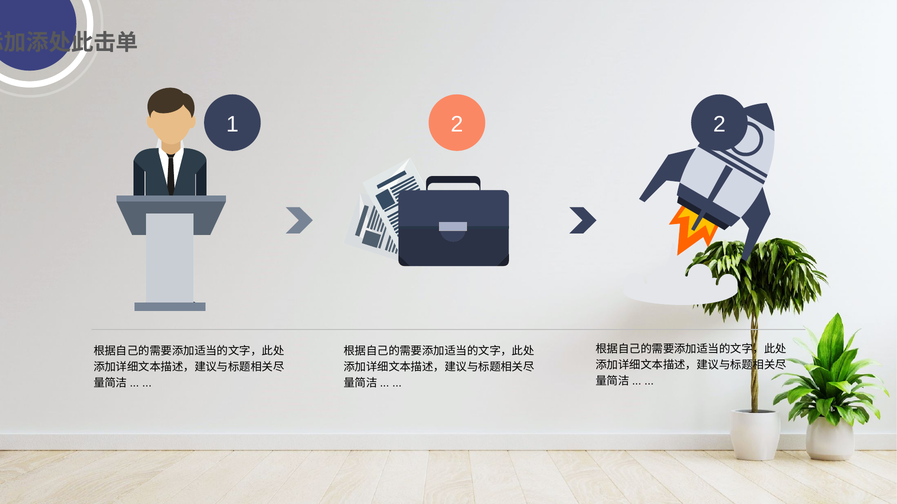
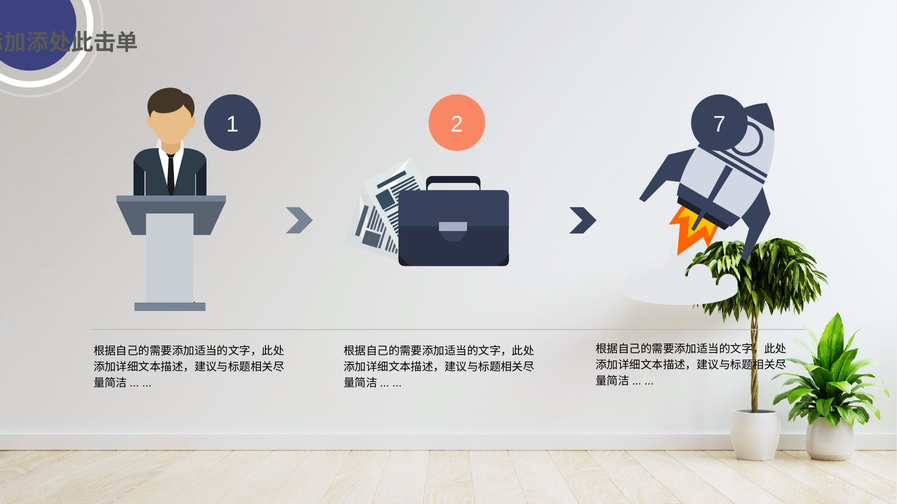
2 2: 2 -> 7 (719, 124)
